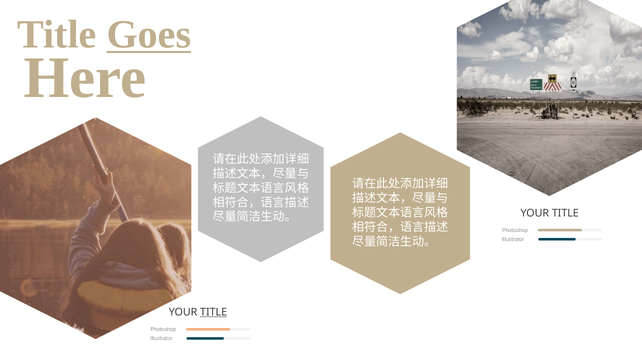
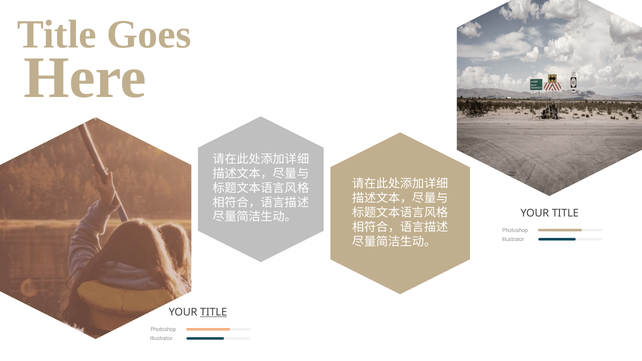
Goes underline: present -> none (149, 35)
